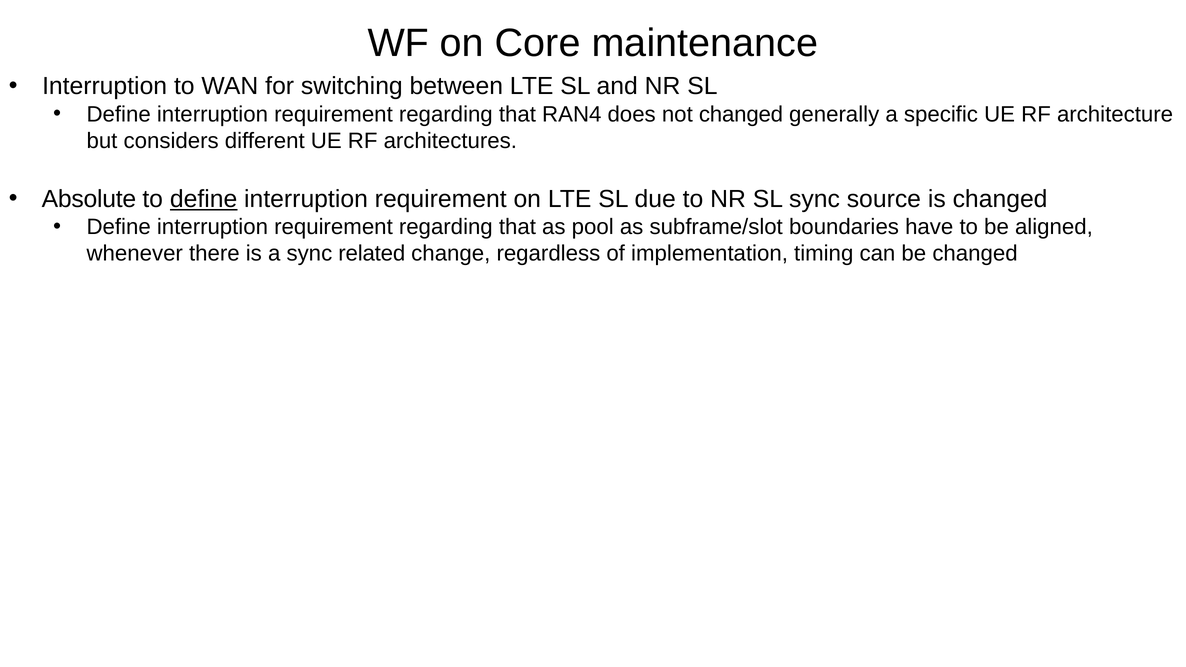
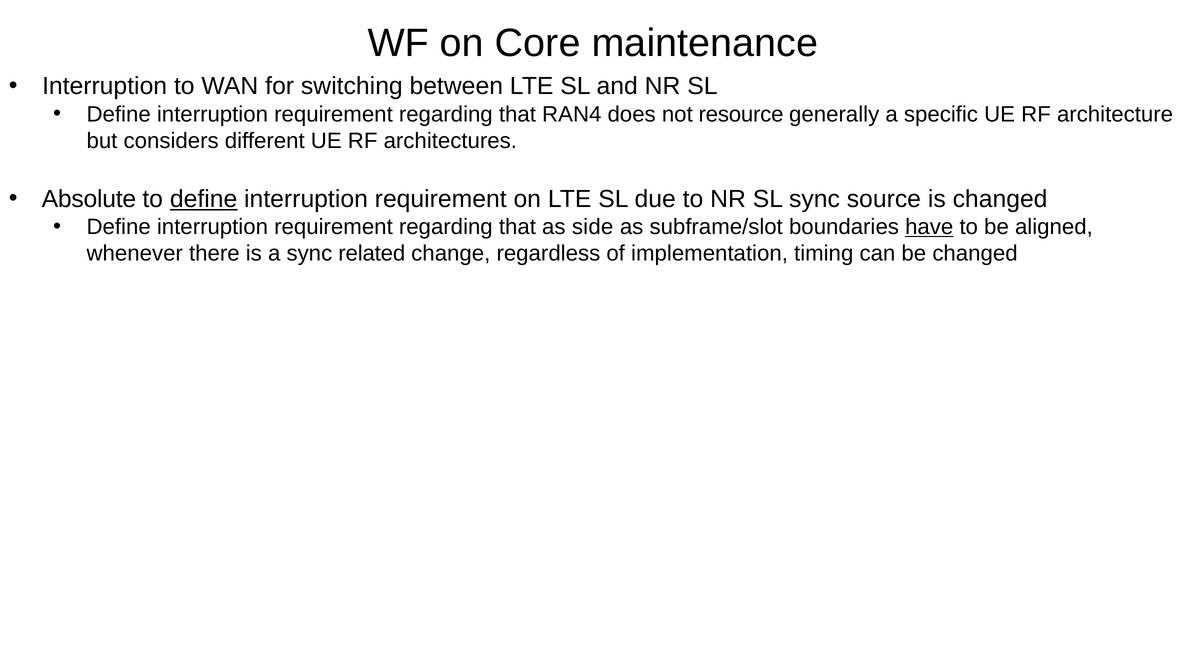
not changed: changed -> resource (741, 114)
pool: pool -> side (593, 227)
have underline: none -> present (929, 227)
